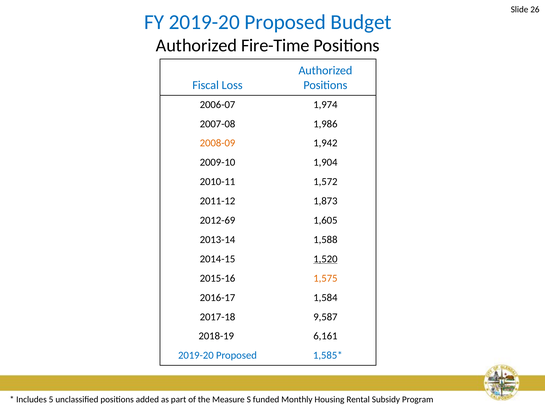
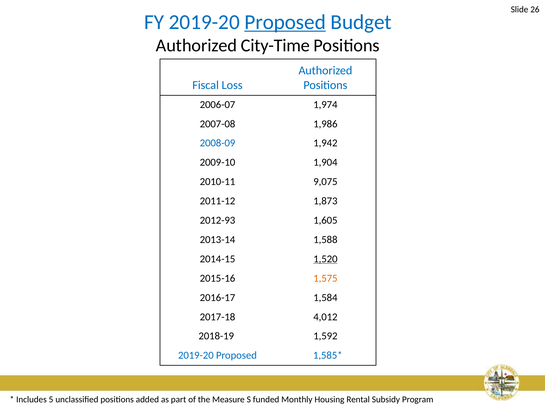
Proposed underline: none -> present (285, 22)
Fire-Time: Fire-Time -> City-Time (275, 45)
2008-09 colour: orange -> blue (218, 143)
1,572: 1,572 -> 9,075 (325, 182)
2012-69: 2012-69 -> 2012-93 (218, 220)
9,587: 9,587 -> 4,012 (325, 317)
6,161: 6,161 -> 1,592 (325, 336)
